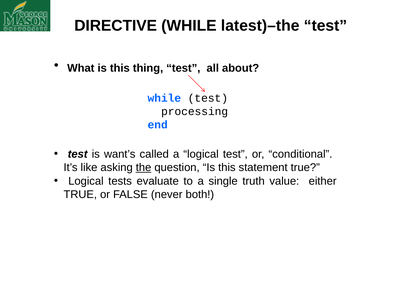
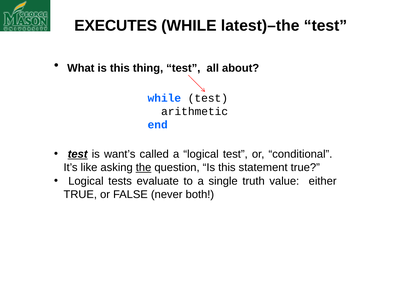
DIRECTIVE: DIRECTIVE -> EXECUTES (116, 26)
processing: processing -> arithmetic (195, 111)
test underline: none -> present (78, 154)
